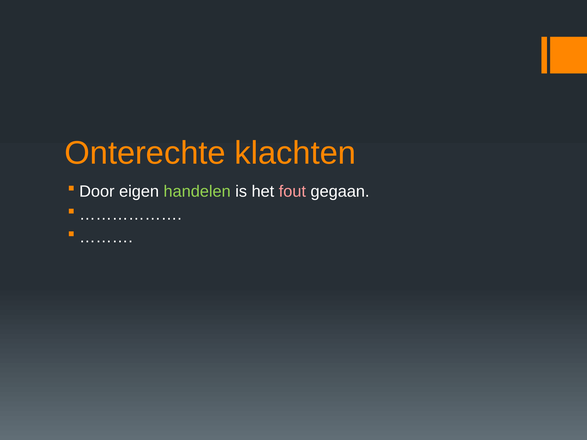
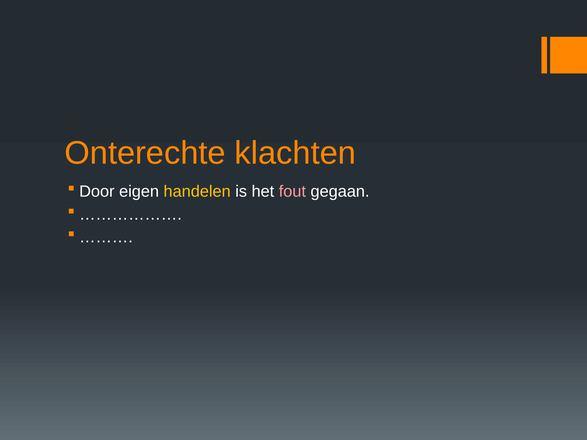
handelen colour: light green -> yellow (197, 192)
